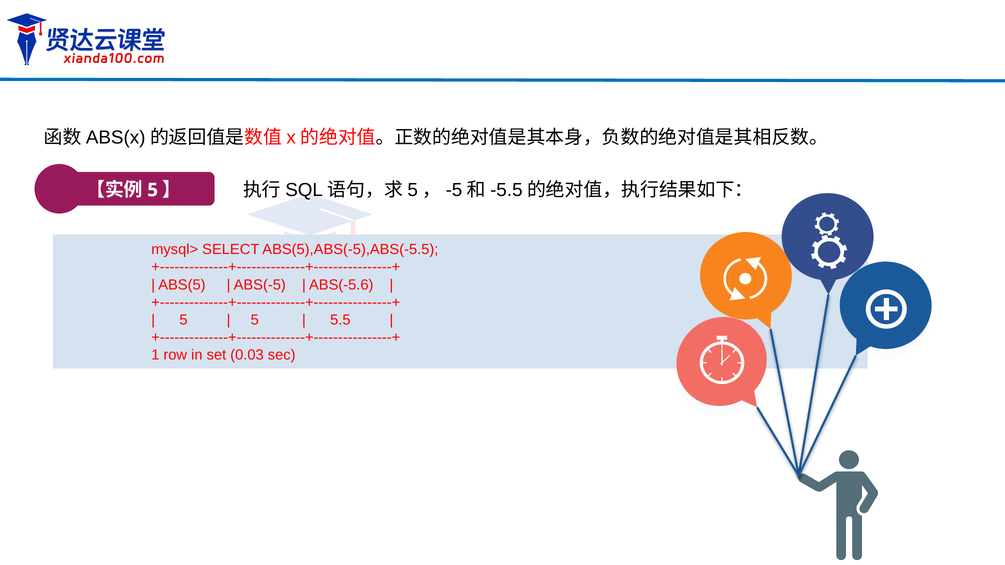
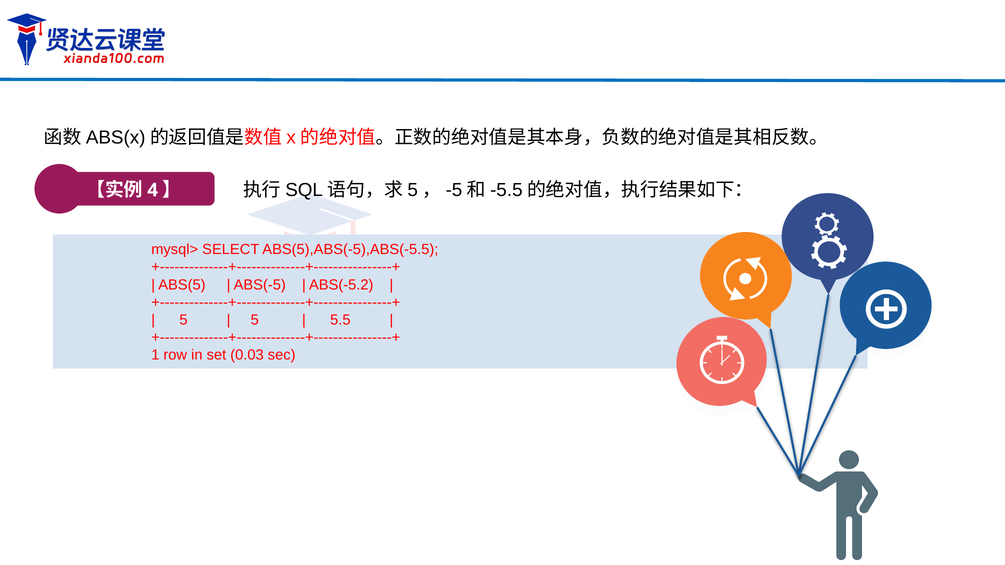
5: 5 -> 4 (153, 190)
ABS(-5.6: ABS(-5.6 -> ABS(-5.2 (341, 285)
